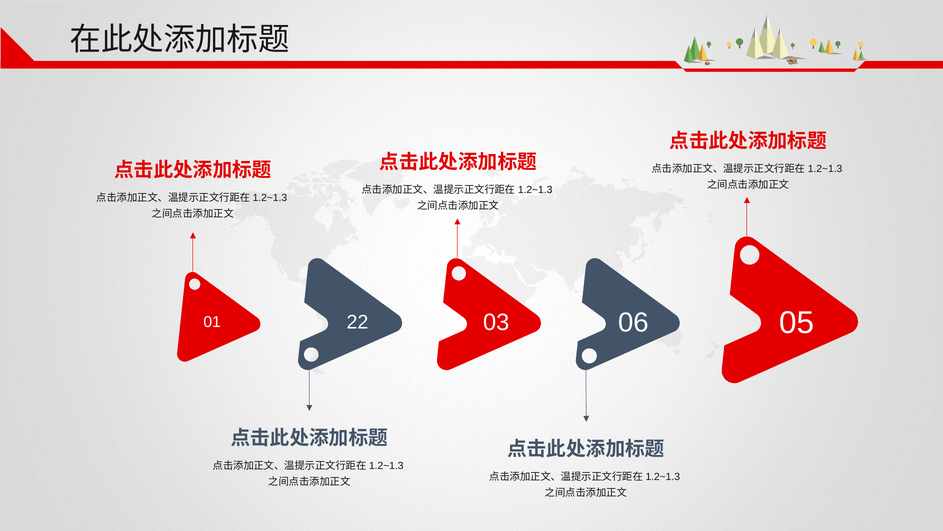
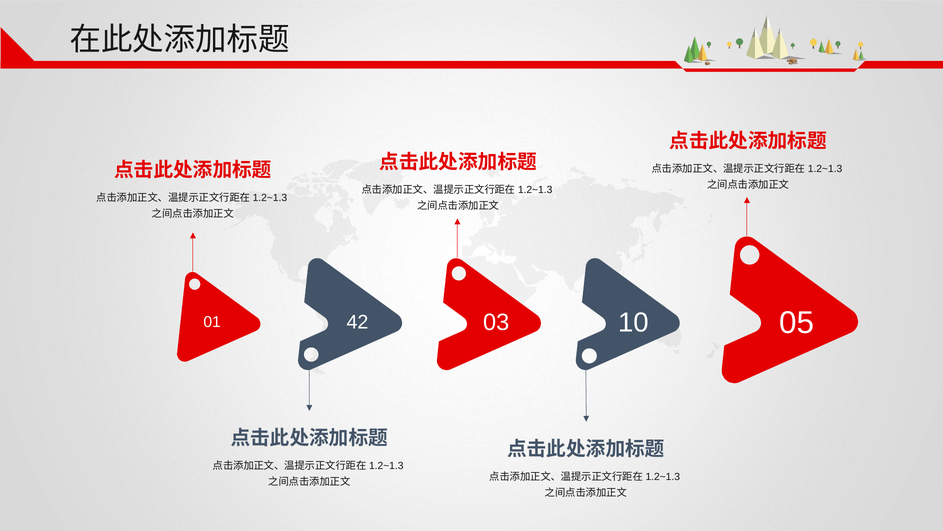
22: 22 -> 42 (357, 322)
06: 06 -> 10 (633, 322)
